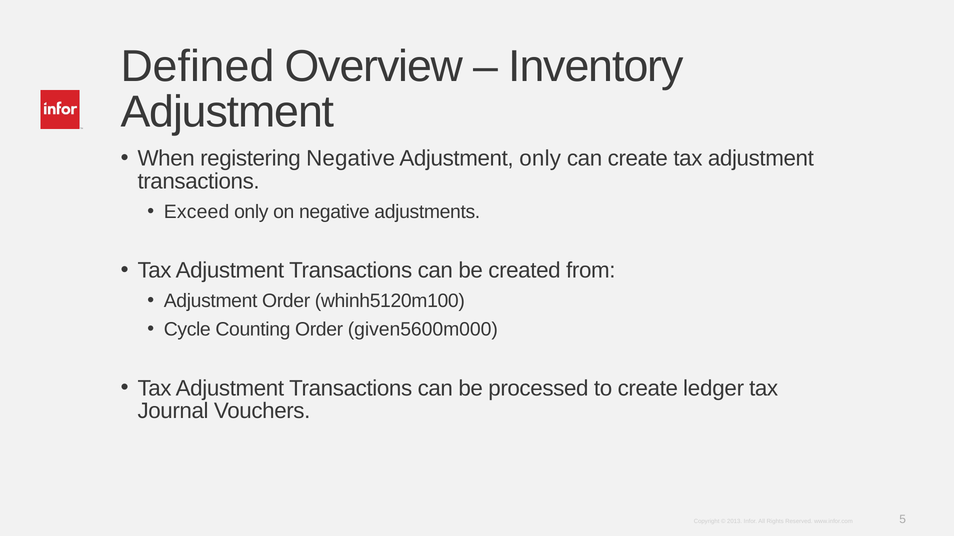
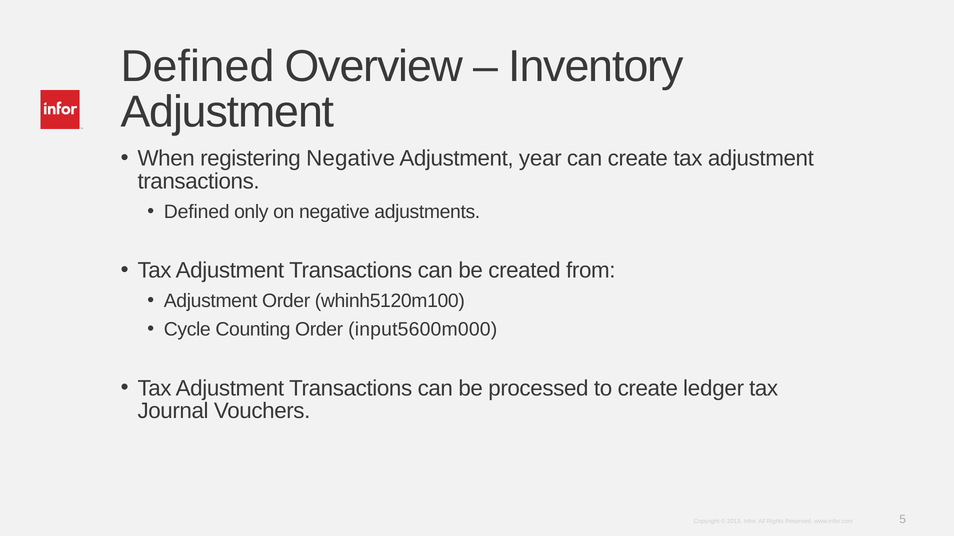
Adjustment only: only -> year (540, 159)
Exceed: Exceed -> Defined (197, 212)
given5600m000: given5600m000 -> input5600m000 (423, 330)
